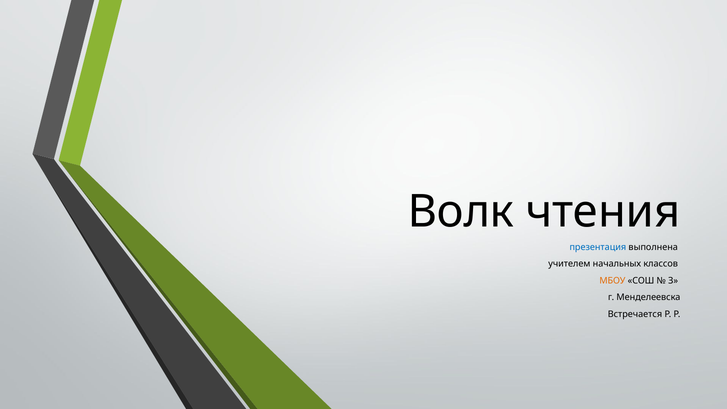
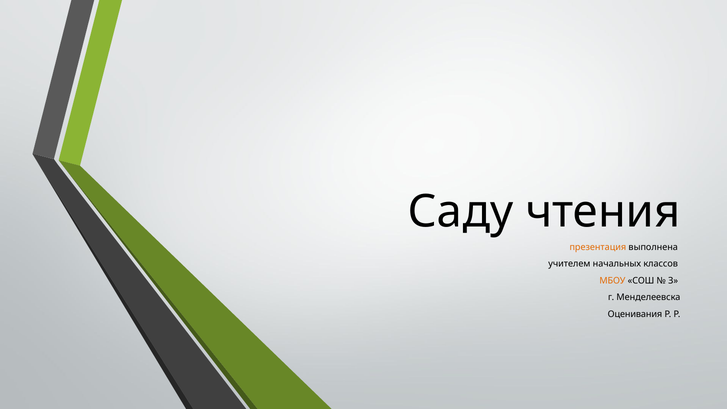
Волк: Волк -> Саду (461, 211)
презентация colour: blue -> orange (598, 247)
Встречается: Встречается -> Оценивания (635, 314)
